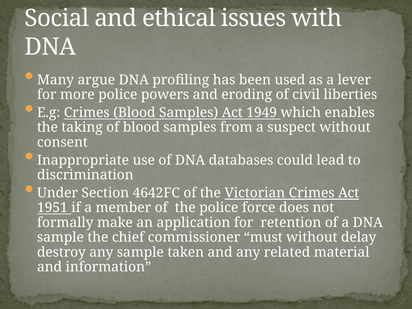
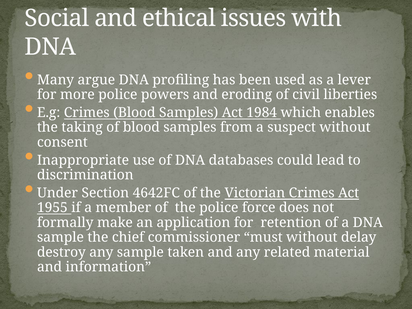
1949: 1949 -> 1984 (262, 113)
1951: 1951 -> 1955 (52, 208)
